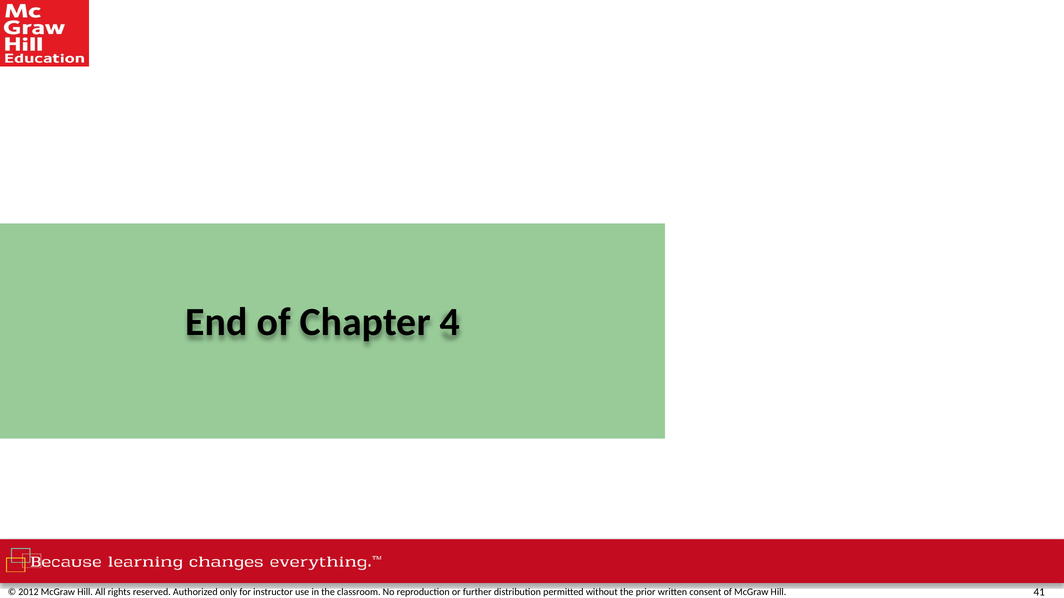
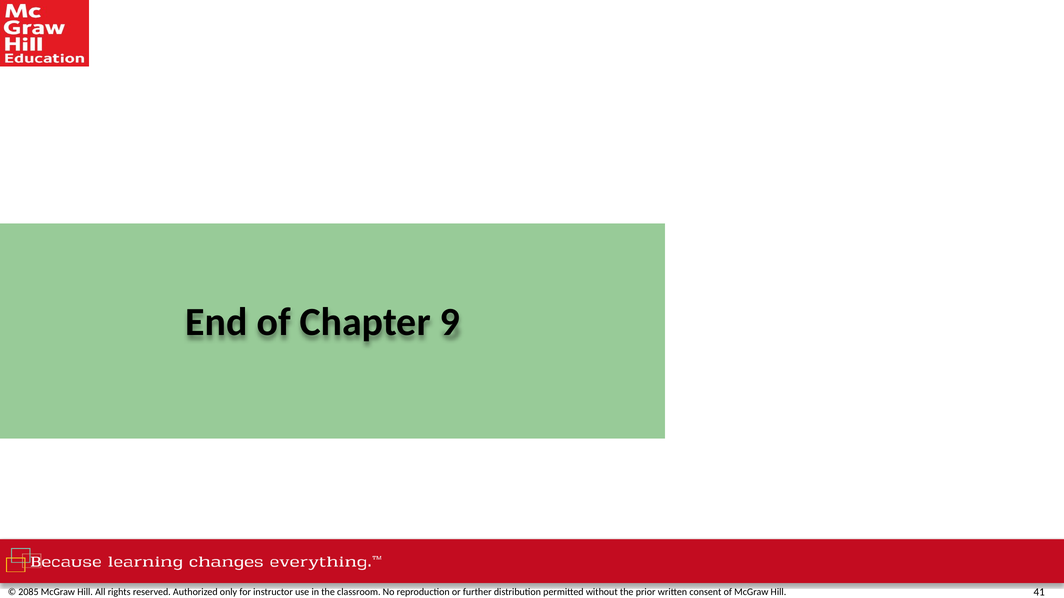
4: 4 -> 9 (450, 322)
2012: 2012 -> 2085 (28, 593)
